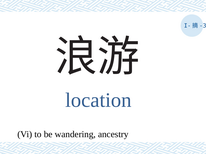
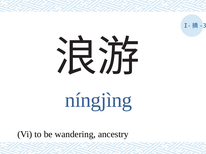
location: location -> níngjìng (99, 100)
